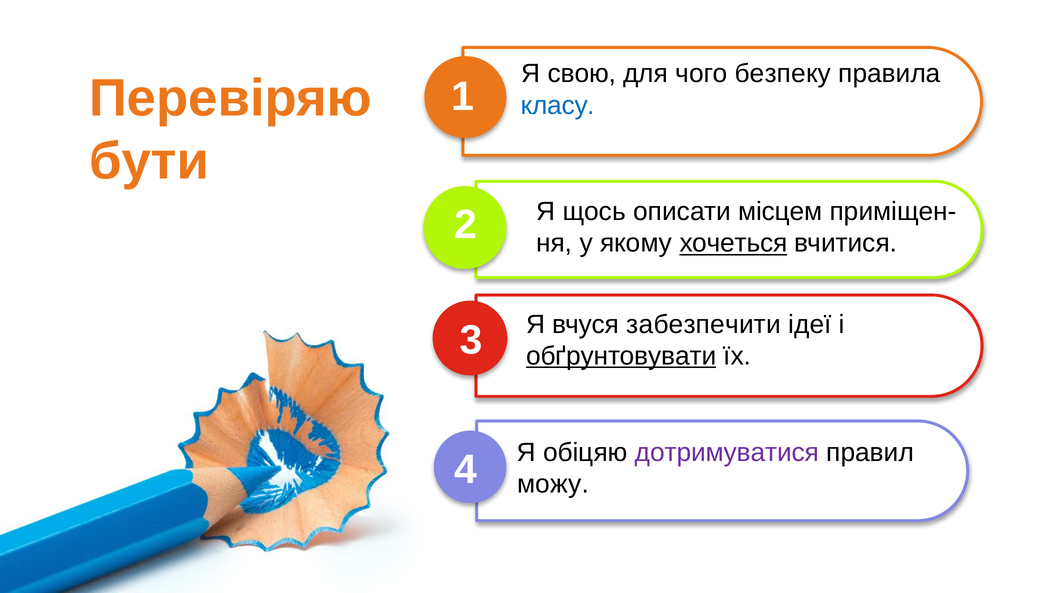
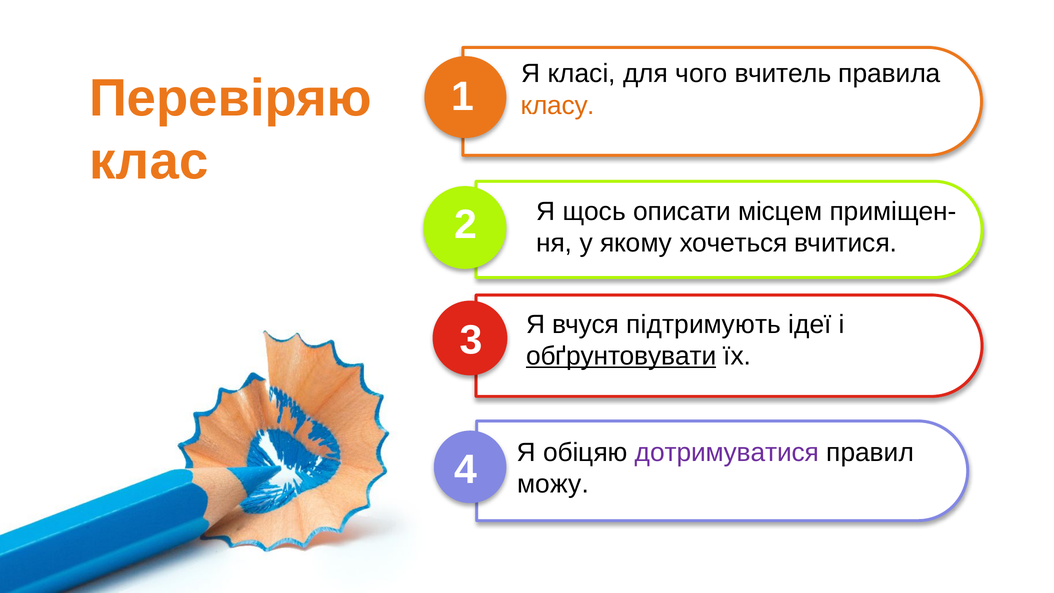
свою: свою -> класі (582, 74)
безпеку: безпеку -> вчитель (783, 74)
класу colour: blue -> orange (558, 105)
бути: бути -> клас (149, 162)
хочеться underline: present -> none (733, 243)
забезпечити: забезпечити -> підтримують (704, 324)
